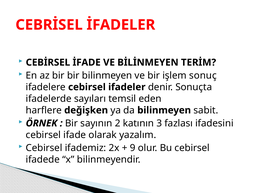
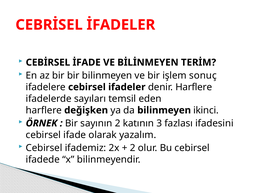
denir Sonuçta: Sonuçta -> Harflere (194, 87)
sabit: sabit -> ikinci (206, 111)
9: 9 -> 2 (133, 148)
